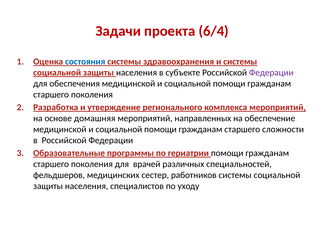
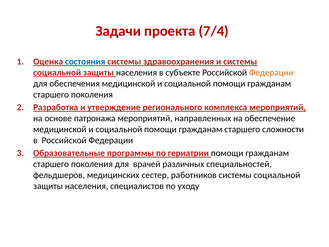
6/4: 6/4 -> 7/4 (214, 31)
Федерации colour: purple -> orange (271, 73)
домашняя: домашняя -> патронажа (95, 118)
